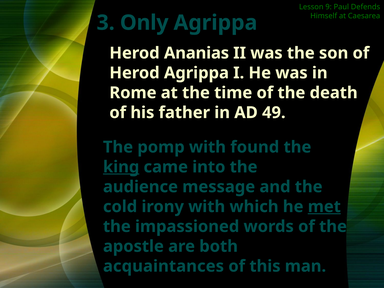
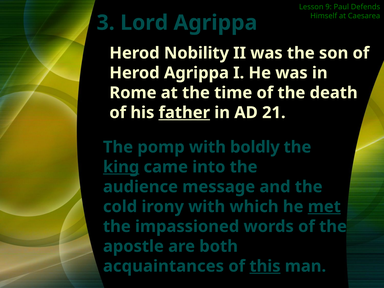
Only: Only -> Lord (144, 23)
Ananias: Ananias -> Nobility (196, 53)
father underline: none -> present (184, 113)
49: 49 -> 21 (274, 113)
found: found -> boldly (255, 147)
this underline: none -> present (265, 266)
